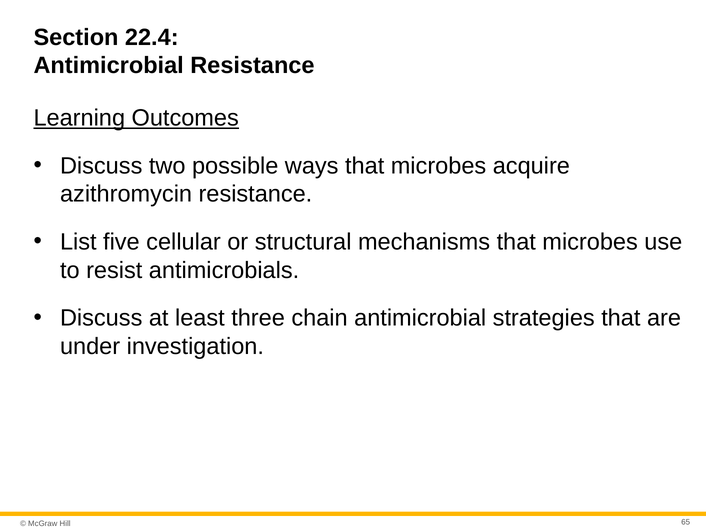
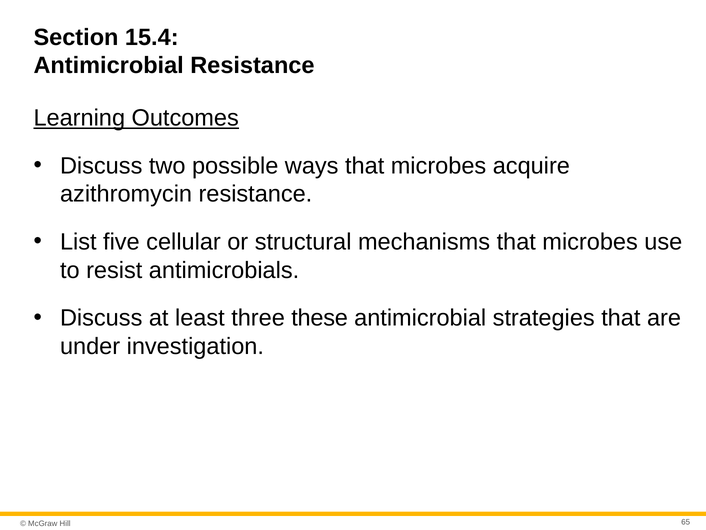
22.4: 22.4 -> 15.4 (152, 37)
chain: chain -> these (320, 318)
